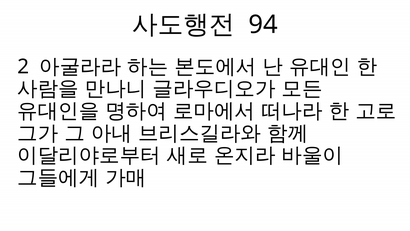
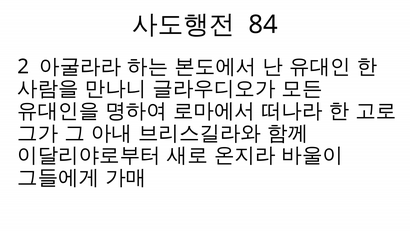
94: 94 -> 84 (263, 25)
